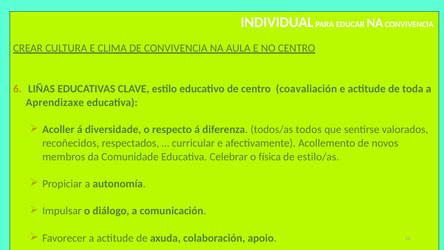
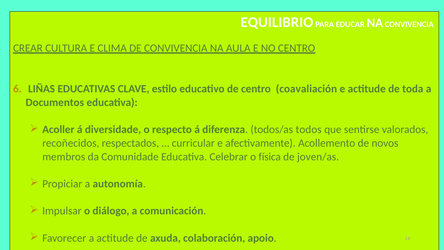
INDIVIDUAL: INDIVIDUAL -> EQUILIBRIO (277, 22)
Aprendizaxe: Aprendizaxe -> Documentos (55, 102)
estilo/as: estilo/as -> joven/as (318, 157)
